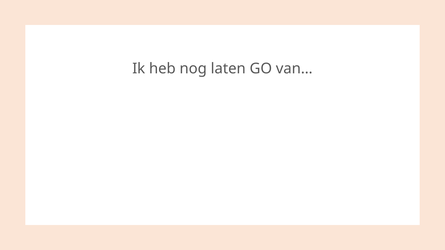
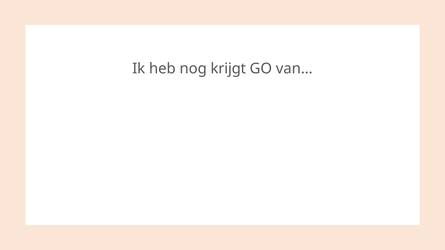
laten: laten -> krijgt (228, 69)
